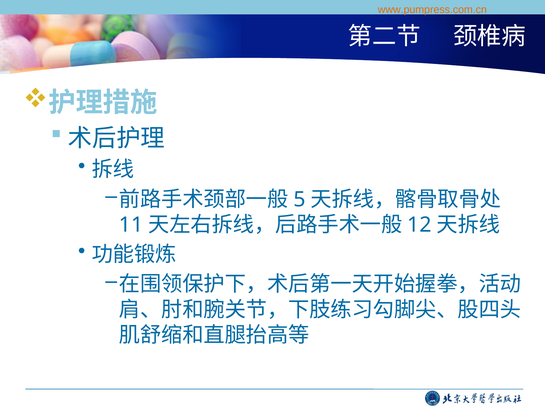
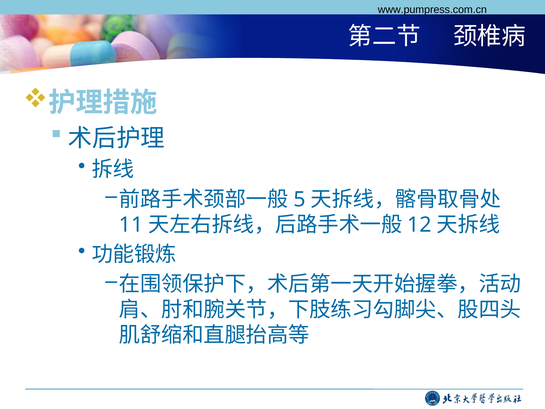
www.pumpress.com.cn colour: orange -> black (432, 10)
